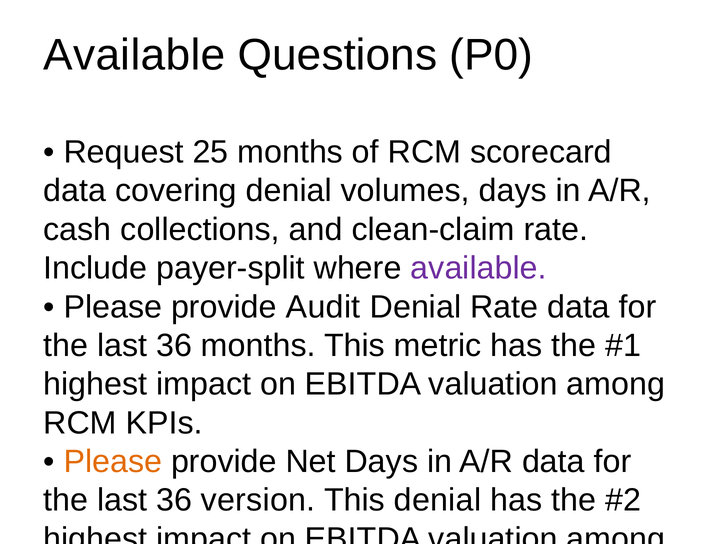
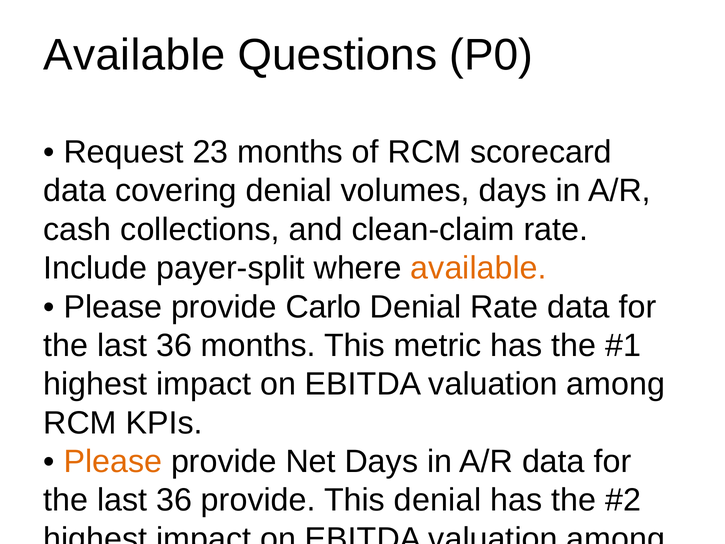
25: 25 -> 23 (210, 152)
available colour: purple -> orange (479, 268)
Audit: Audit -> Carlo (323, 307)
36 version: version -> provide (258, 500)
